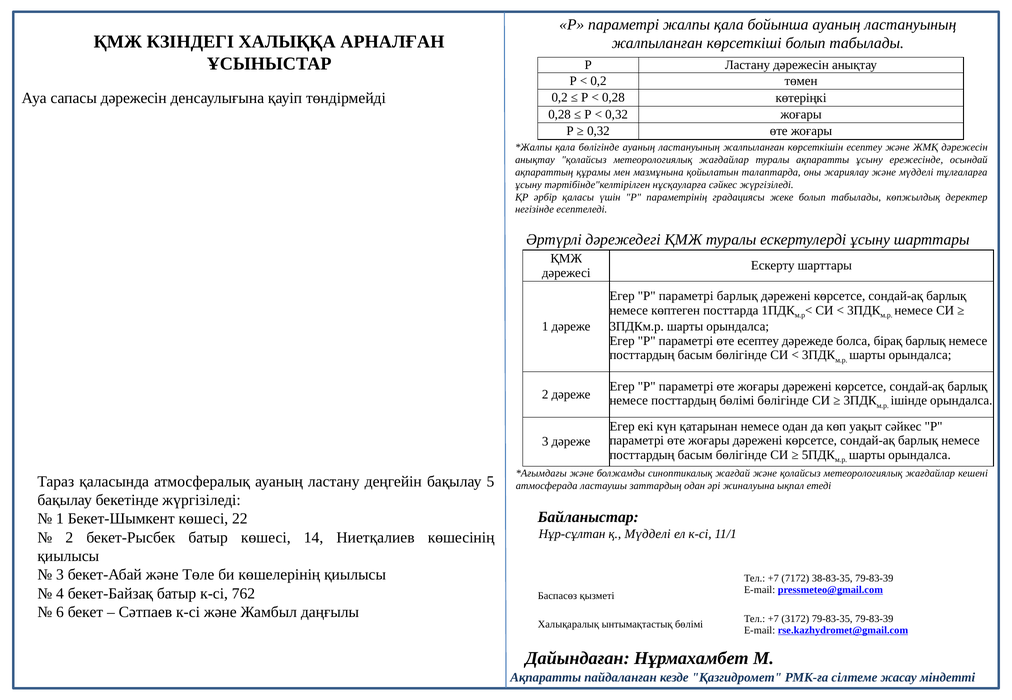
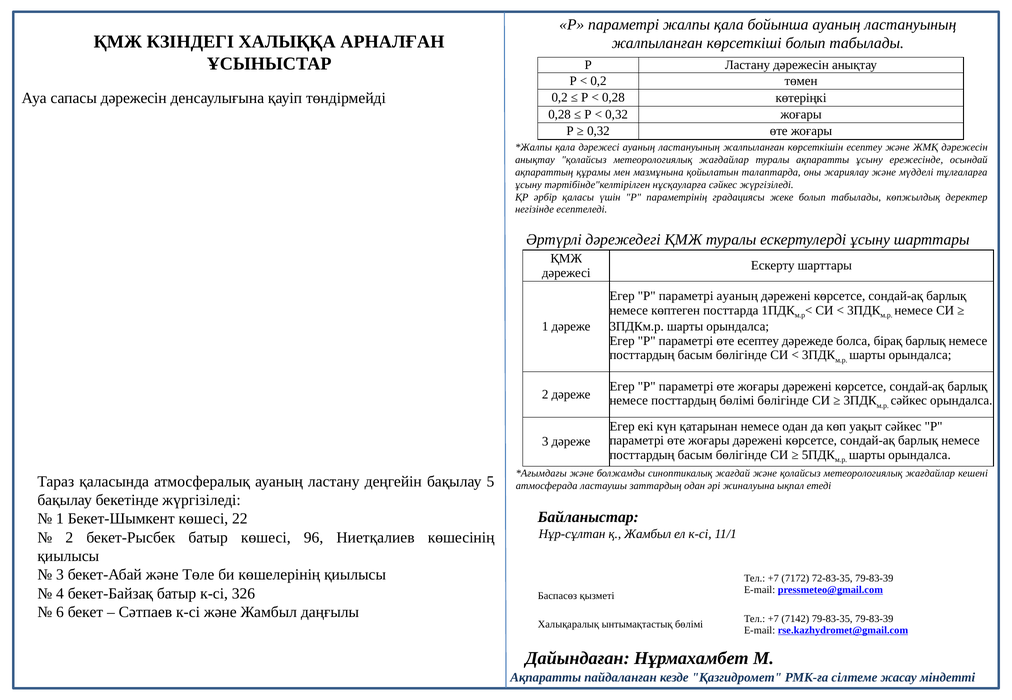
қала бөлігінде: бөлігінде -> дәрежесі (599, 148)
параметрі барлық: барлық -> ауаның (737, 296)
ішінде: ішінде -> сәйкес (909, 401)
қ Мүдделі: Мүдделі -> Жамбыл (648, 534)
14: 14 -> 96 (314, 538)
38-83-35: 38-83-35 -> 72-83-35 (832, 579)
762: 762 -> 326 (243, 594)
3172: 3172 -> 7142 (795, 619)
